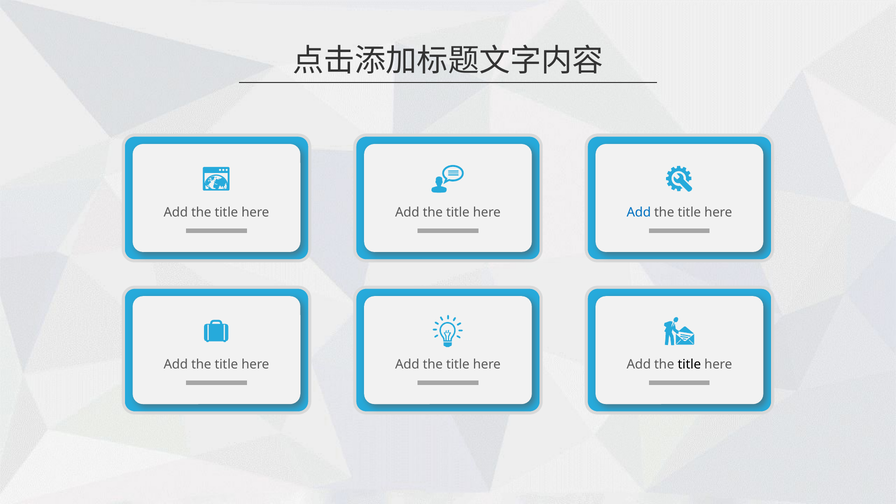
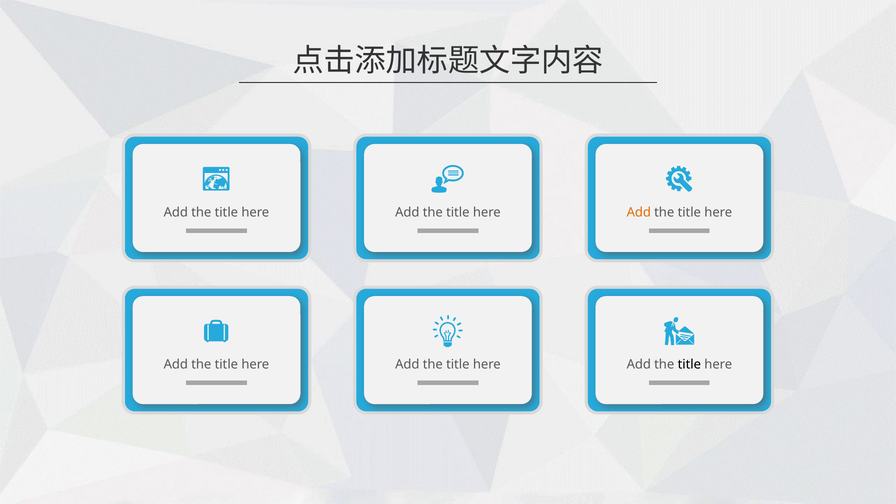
Add colour: blue -> orange (639, 212)
